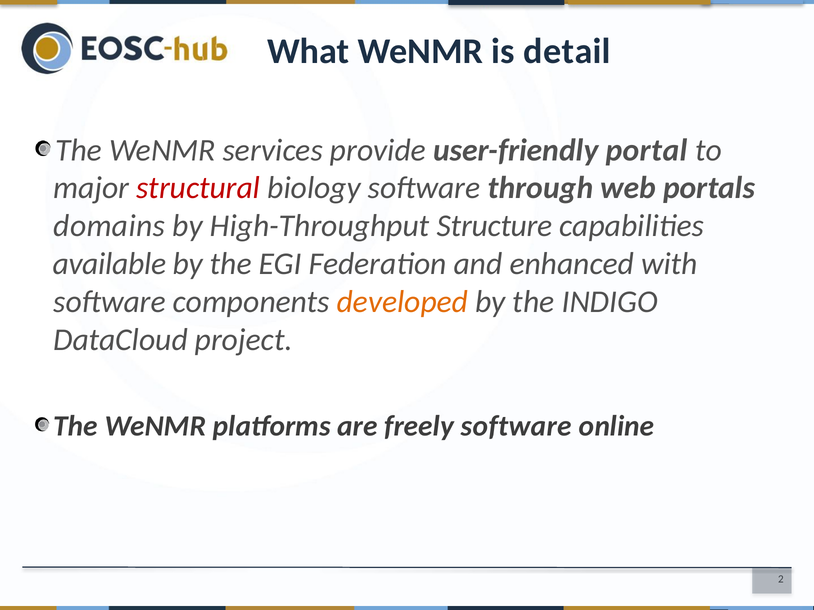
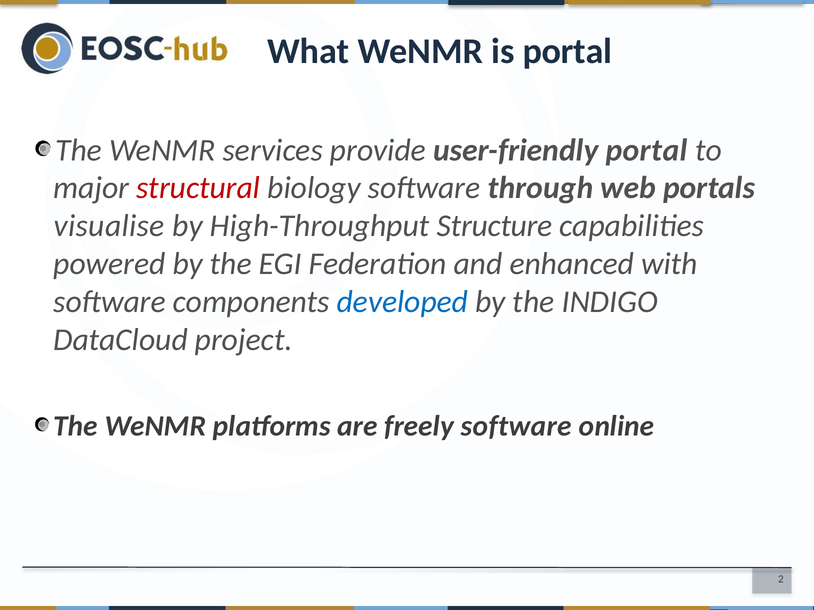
is detail: detail -> portal (567, 51)
domains: domains -> visualise (109, 226)
available: available -> powered (109, 264)
developed colour: orange -> blue (402, 302)
